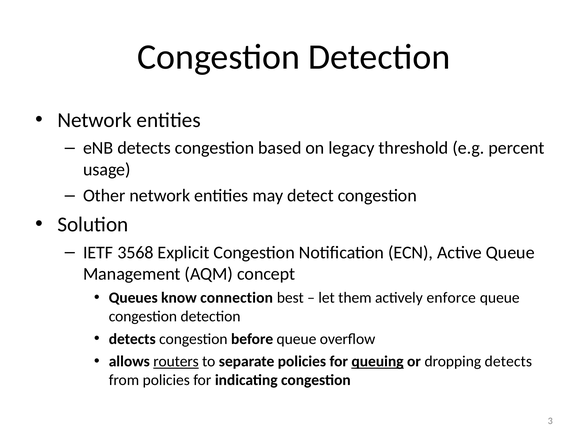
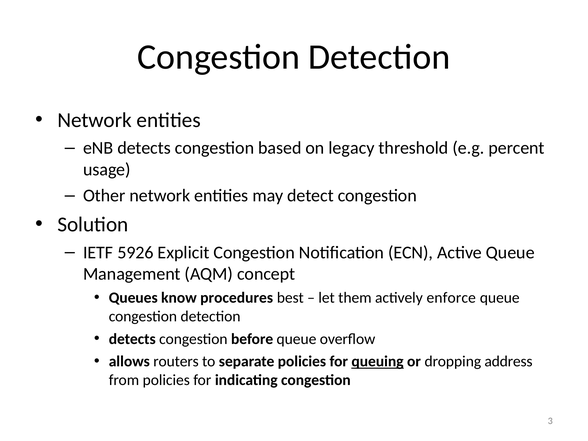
3568: 3568 -> 5926 (135, 252)
connection: connection -> procedures (237, 298)
routers underline: present -> none (176, 361)
dropping detects: detects -> address (508, 361)
